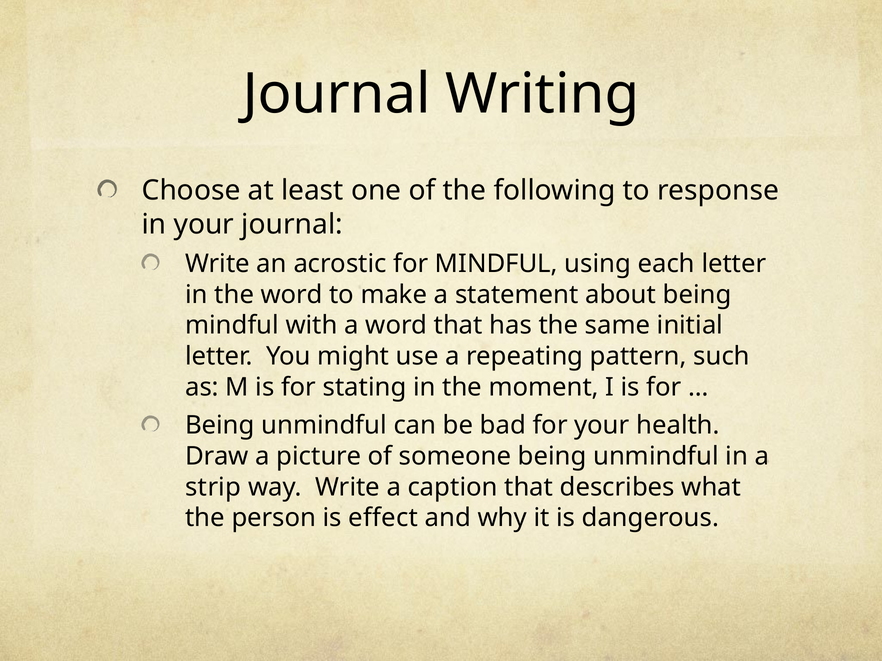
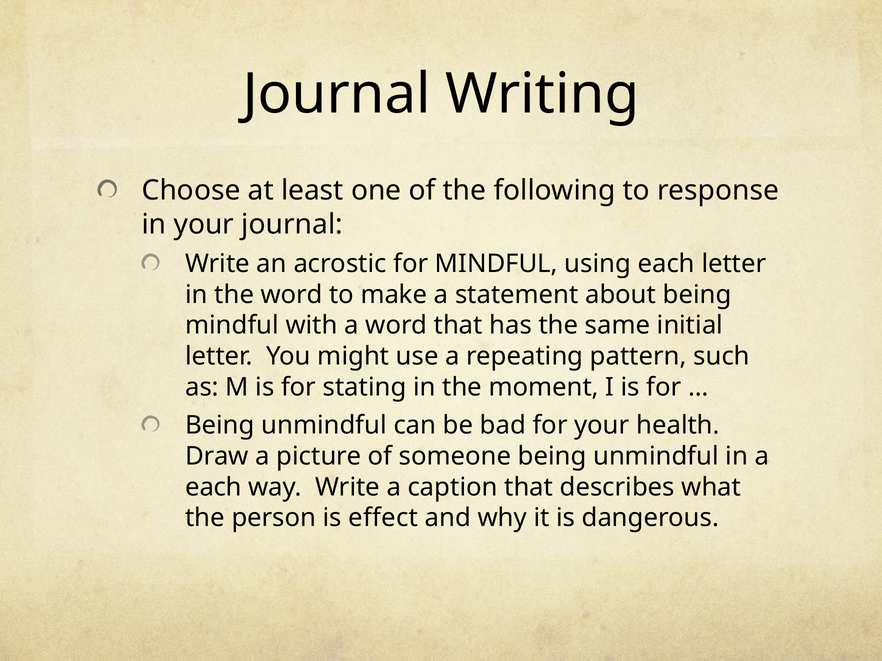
strip: strip -> each (214, 487)
